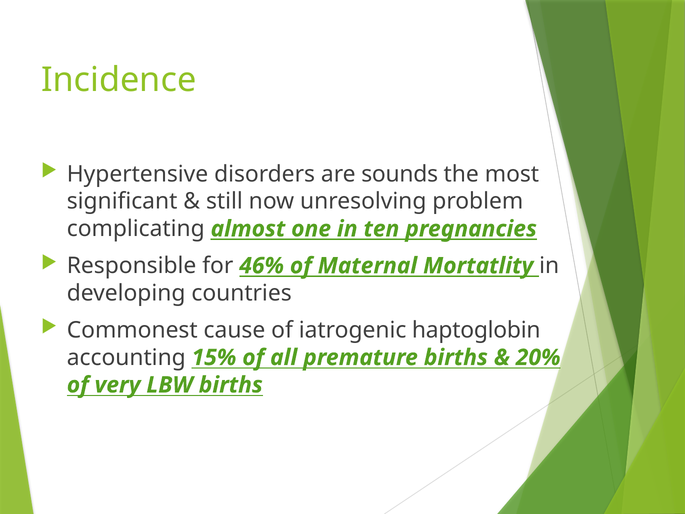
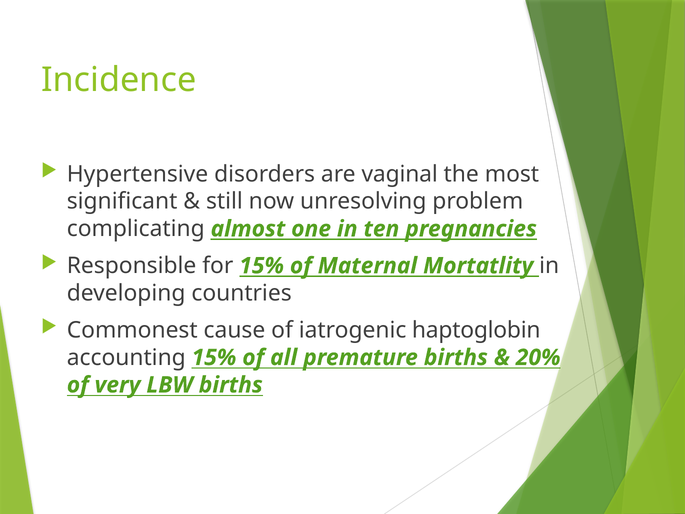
sounds: sounds -> vaginal (400, 174)
for 46%: 46% -> 15% (262, 266)
